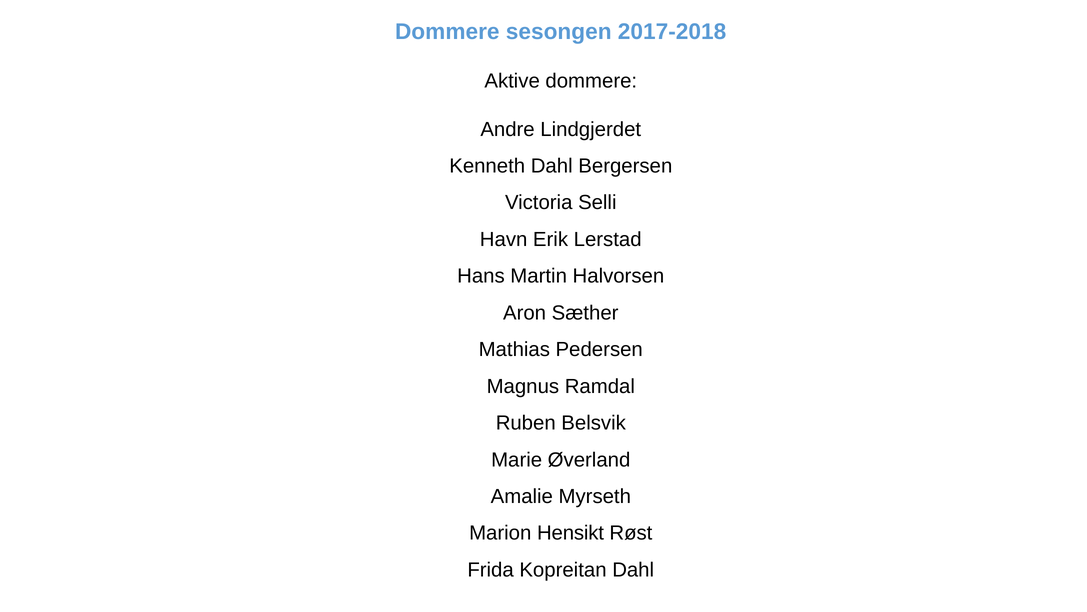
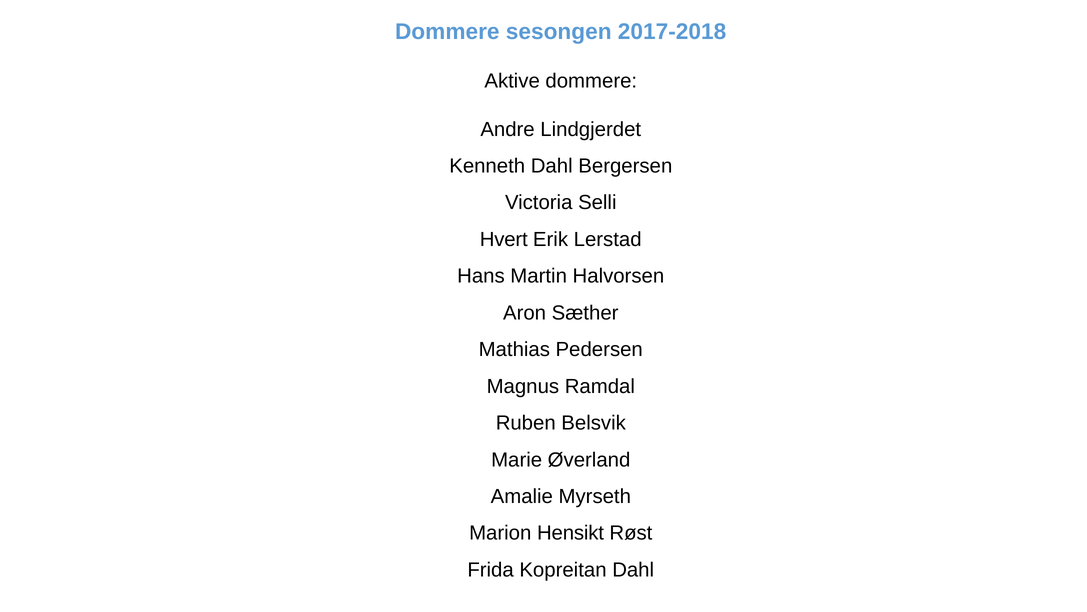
Havn: Havn -> Hvert (504, 239)
